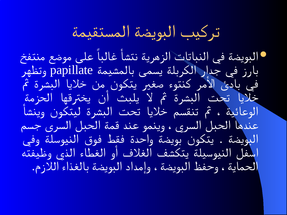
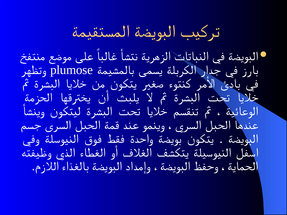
papillate: papillate -> plumose (72, 70)
